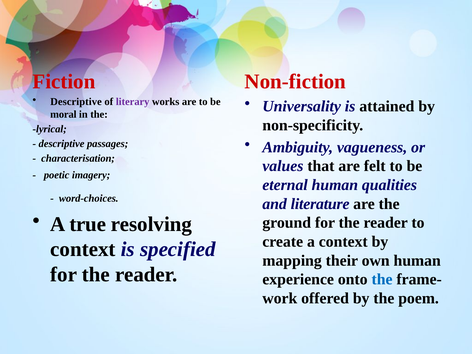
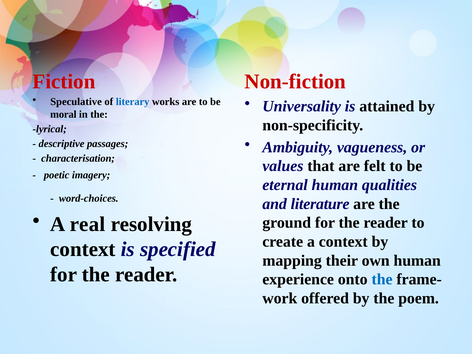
Descriptive: Descriptive -> Speculative (76, 102)
literary colour: purple -> blue (133, 102)
true: true -> real (87, 224)
